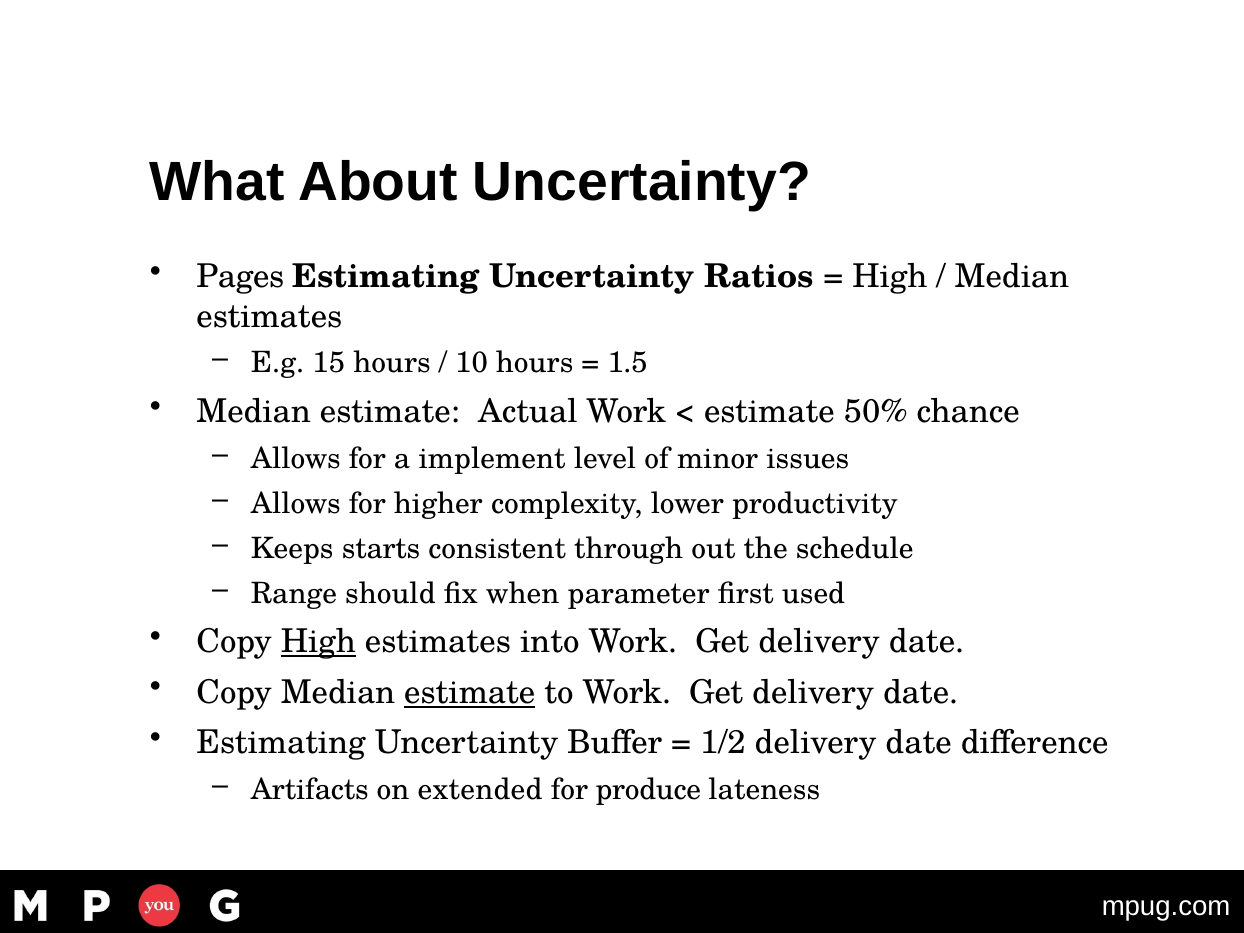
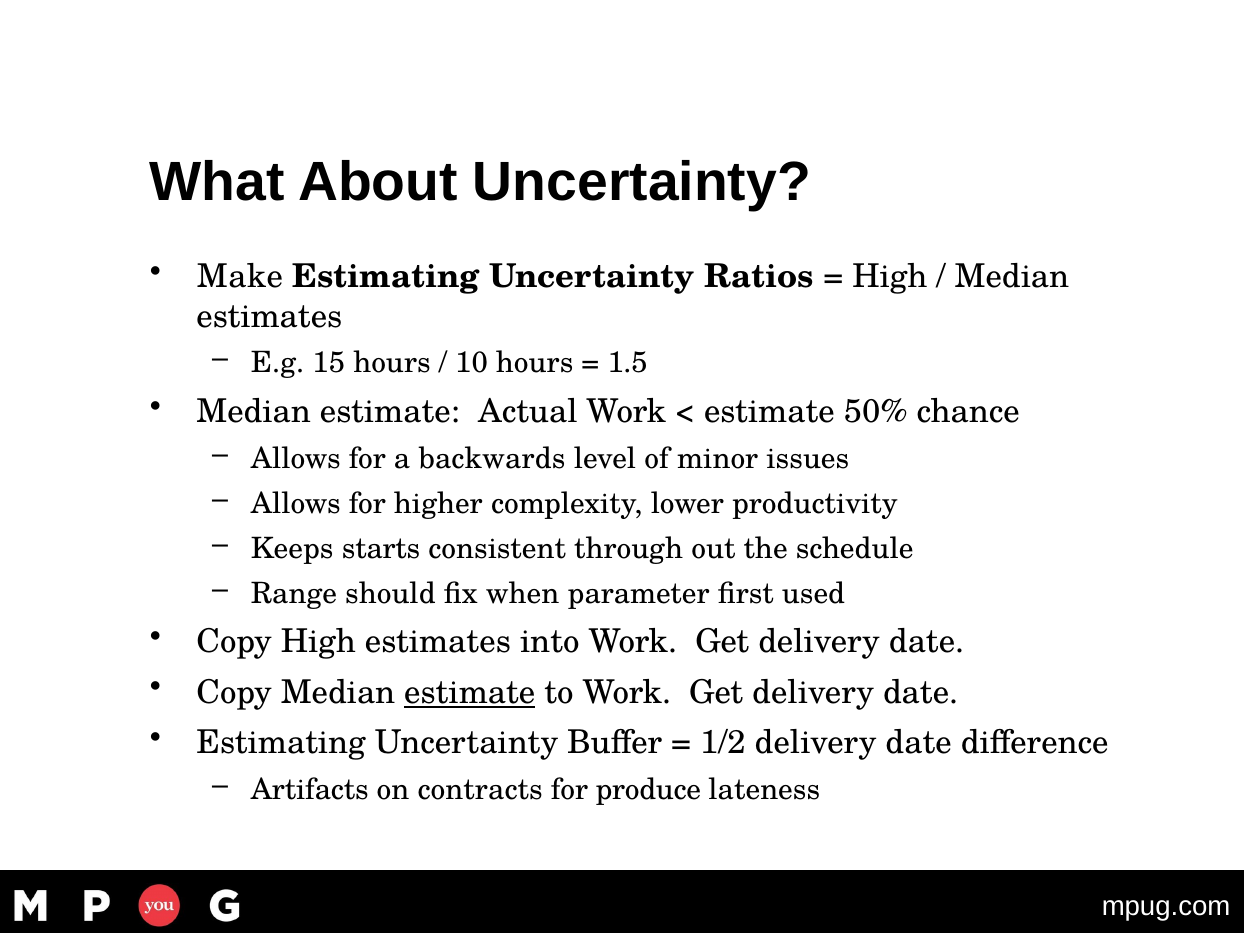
Pages: Pages -> Make (240, 277)
implement: implement -> backwards (492, 458)
High underline: present -> none (318, 642)
extended: extended -> contracts (480, 790)
